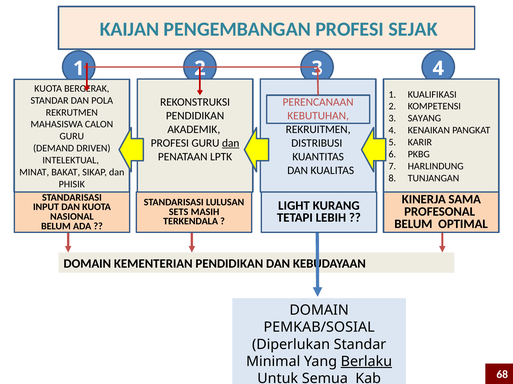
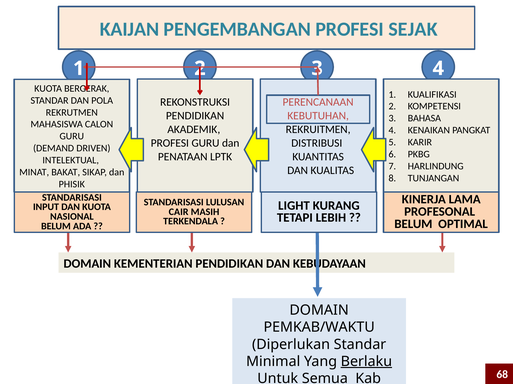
SAYANG: SAYANG -> BAHASA (424, 119)
dan underline: present -> none (231, 143)
SAMA: SAMA -> LAMA (465, 200)
SETS: SETS -> CAIR (179, 212)
PEMKAB/SOSIAL: PEMKAB/SOSIAL -> PEMKAB/WAKTU (319, 328)
